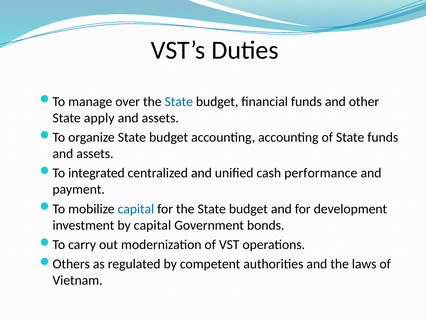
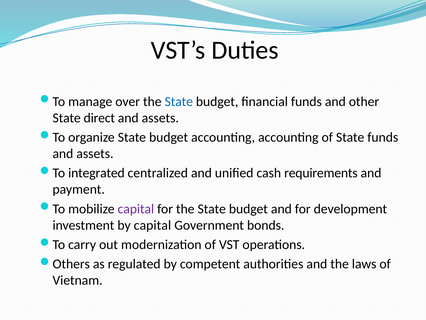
apply: apply -> direct (99, 118)
performance: performance -> requirements (321, 173)
capital colour: blue -> purple (136, 209)
